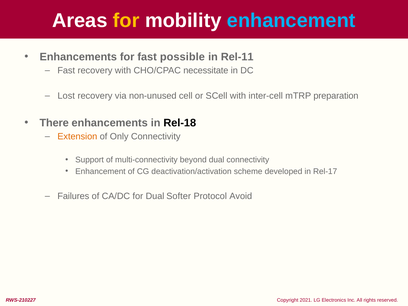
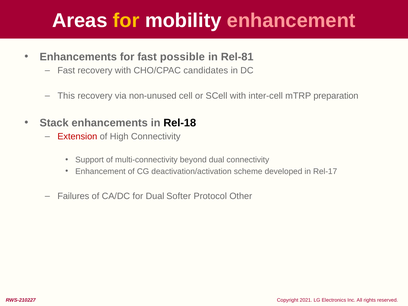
enhancement colour: light blue -> pink (291, 21)
Rel-11: Rel-11 -> Rel-81 (237, 57)
necessitate: necessitate -> candidates (206, 71)
Lost: Lost -> This (66, 96)
There: There -> Stack (54, 123)
Extension colour: orange -> red (77, 137)
Only: Only -> High (119, 137)
Avoid: Avoid -> Other (241, 196)
